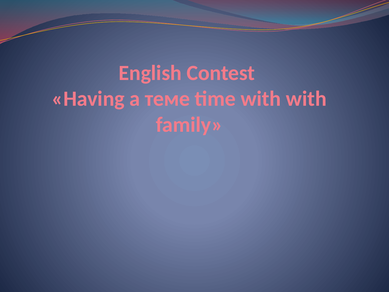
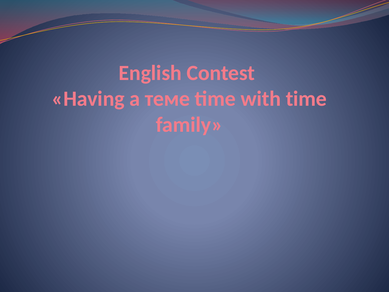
with with: with -> time (306, 99)
